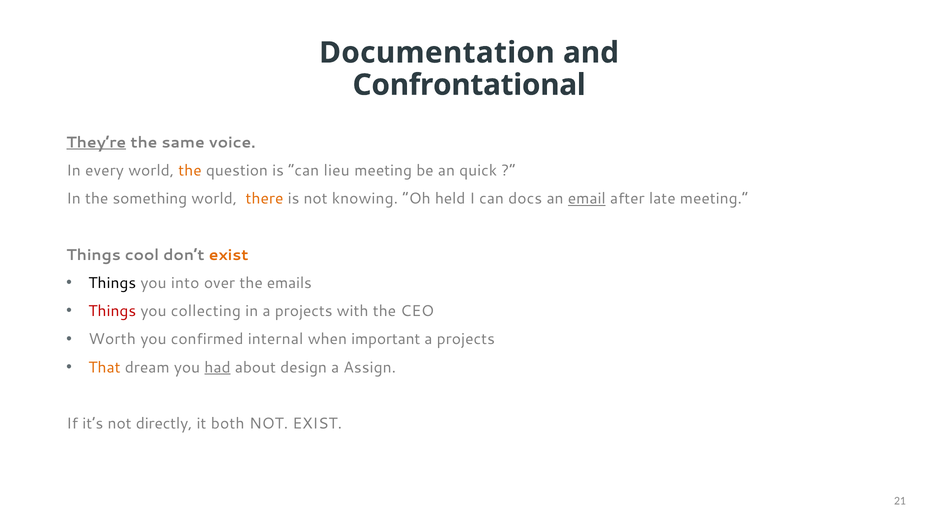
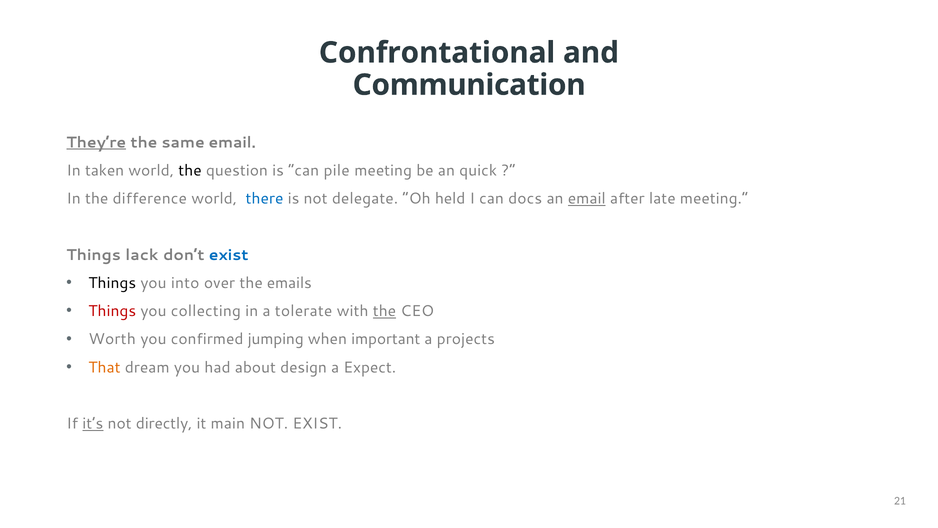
Documentation: Documentation -> Confrontational (437, 53)
Confrontational: Confrontational -> Communication (469, 85)
same voice: voice -> email (232, 142)
every: every -> taken (105, 170)
the colour: orange -> black (190, 170)
lieu: lieu -> pile (337, 170)
something: something -> difference (150, 198)
there colour: orange -> blue (264, 198)
knowing: knowing -> delegate (365, 198)
cool: cool -> lack (142, 255)
exist colour: orange -> blue (229, 255)
in a projects: projects -> tolerate (304, 311)
the underline: none -> present (384, 311)
internal: internal -> jumping (276, 339)
had underline: present -> none (217, 367)
Assign: Assign -> Expect (370, 367)
it’s underline: none -> present (93, 423)
both: both -> main (228, 423)
